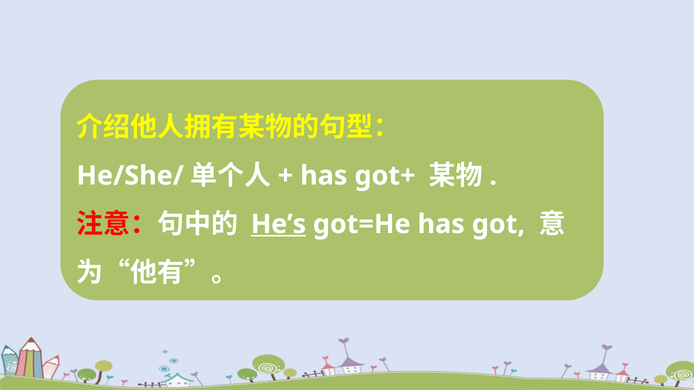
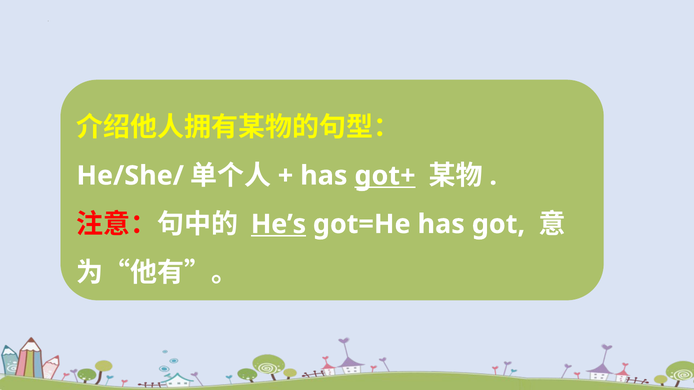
got+ underline: none -> present (385, 176)
